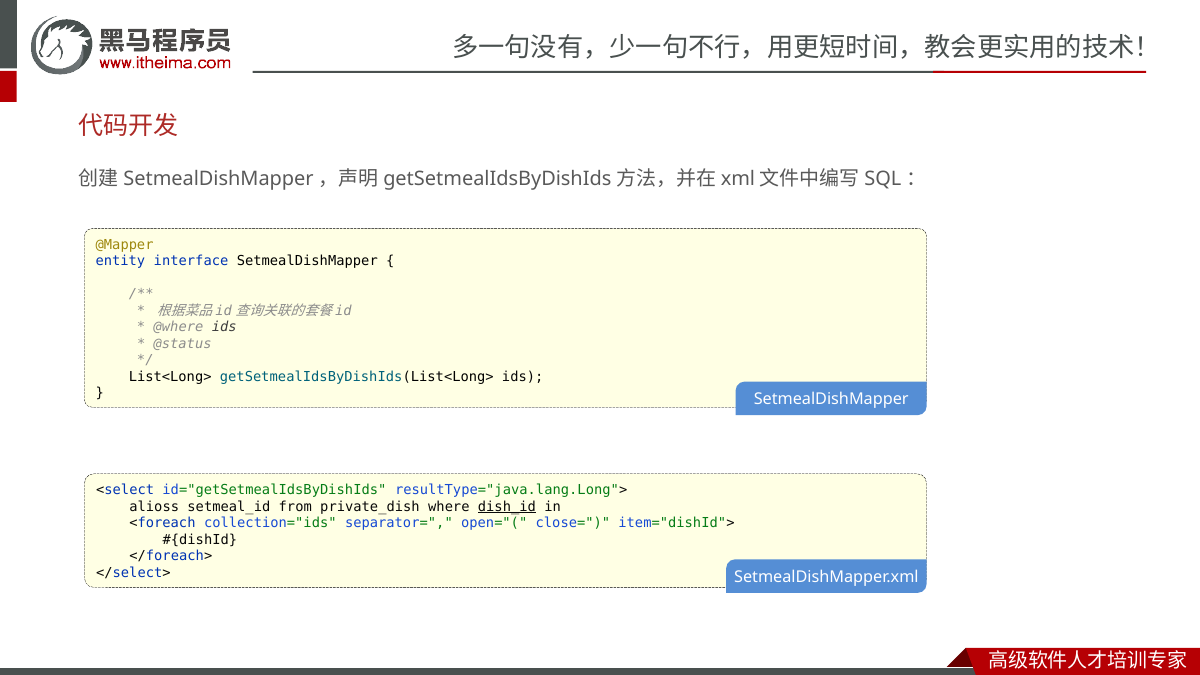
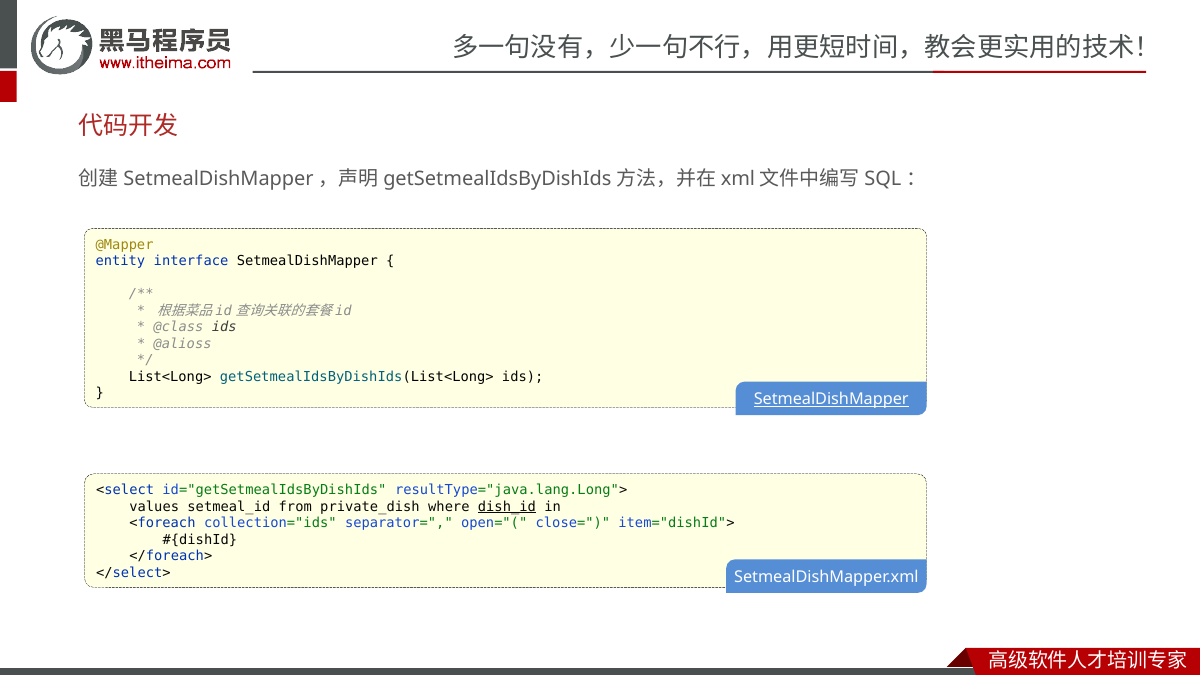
@where: @where -> @class (179, 327)
@status: @status -> @alioss (183, 344)
SetmealDishMapper underline: none -> present (831, 399)
alioss: alioss -> values (154, 507)
